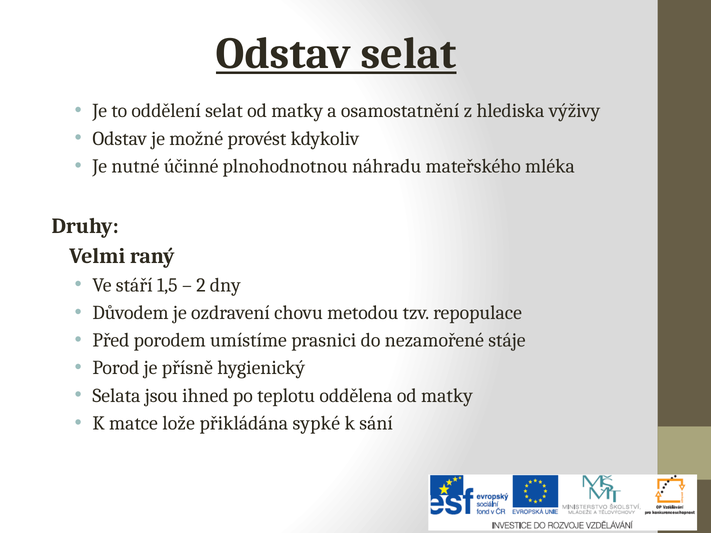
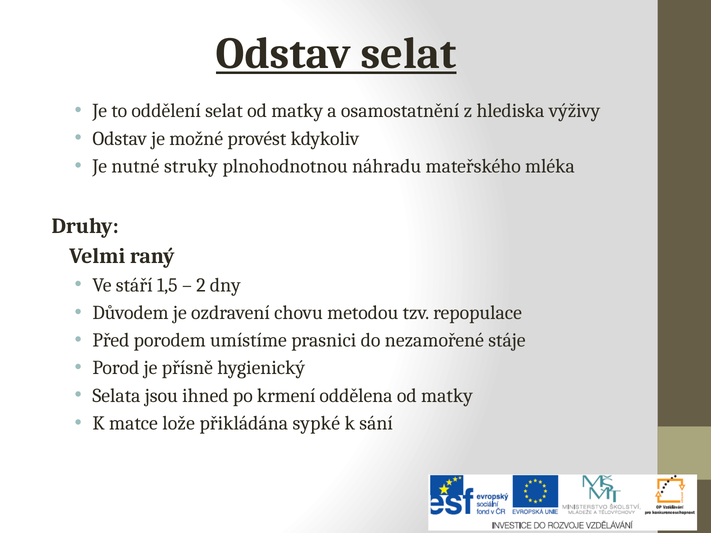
účinné: účinné -> struky (191, 166)
teplotu: teplotu -> krmení (286, 396)
